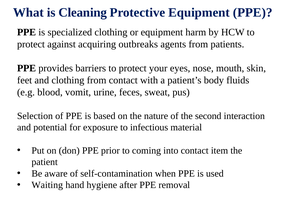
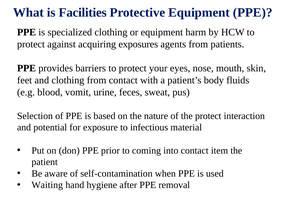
Cleaning: Cleaning -> Facilities (83, 13)
outbreaks: outbreaks -> exposures (138, 44)
the second: second -> protect (208, 116)
